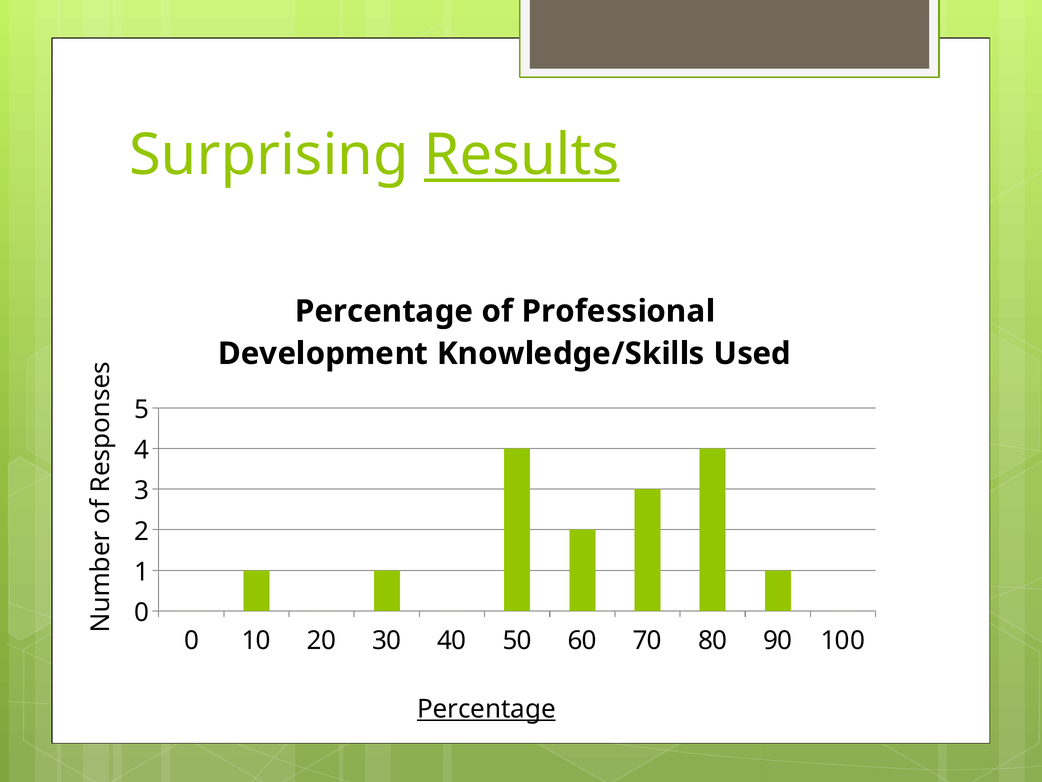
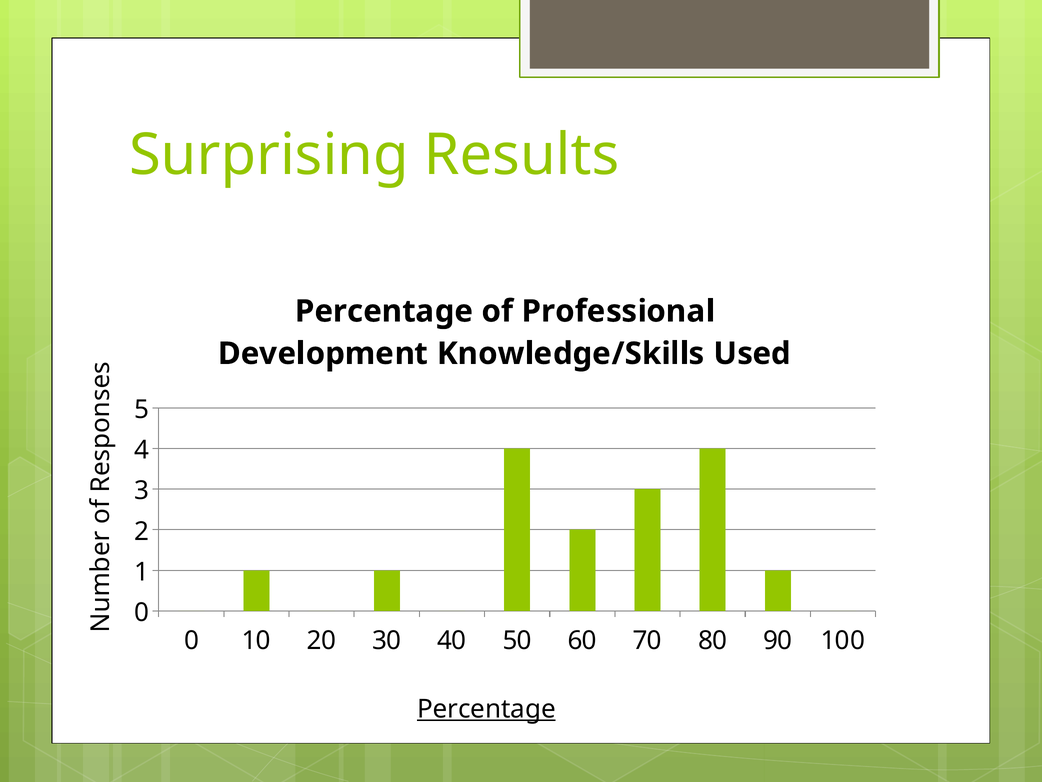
Results underline: present -> none (522, 155)
